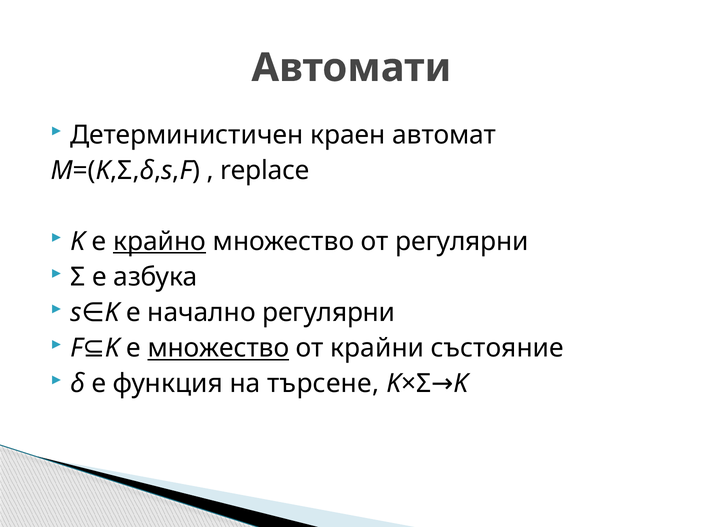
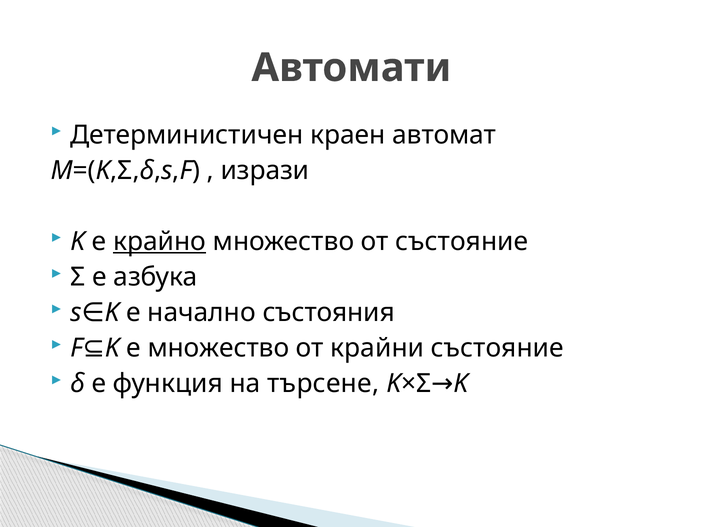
replace: replace -> изрази (265, 171)
от регулярни: регулярни -> състояние (462, 242)
начално регулярни: регулярни -> състояния (329, 313)
множество underline: present -> none (218, 348)
